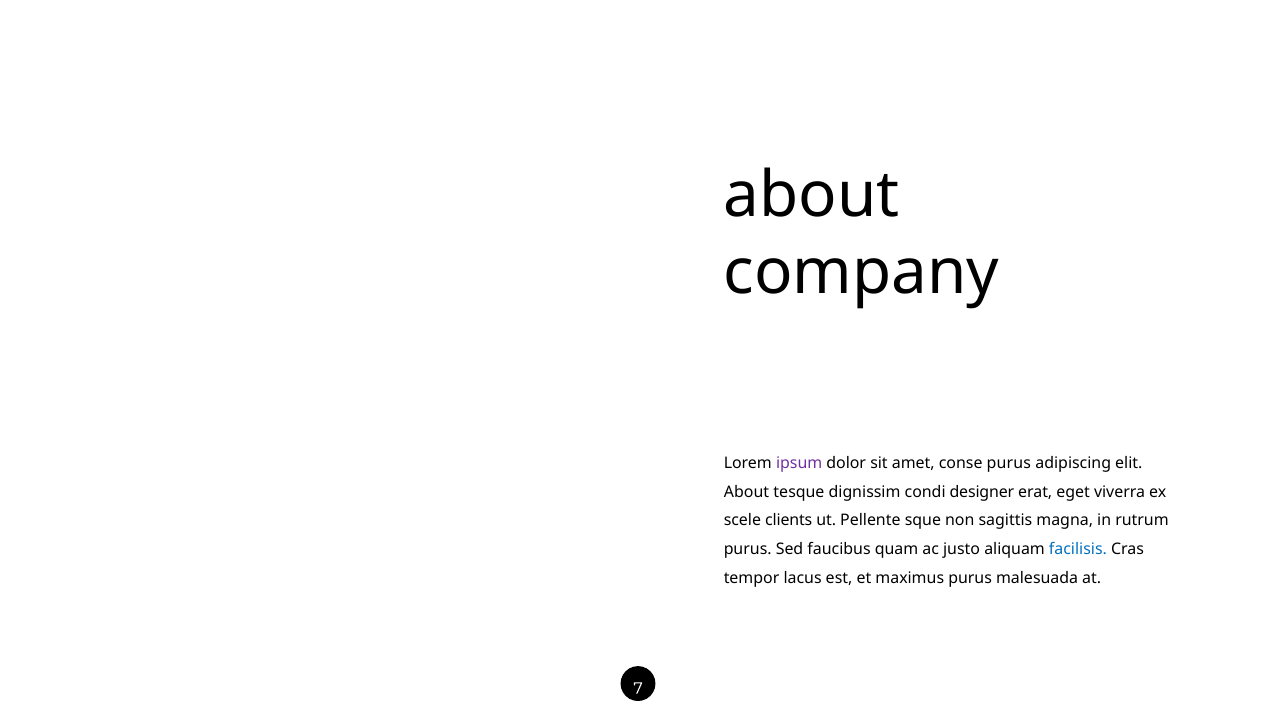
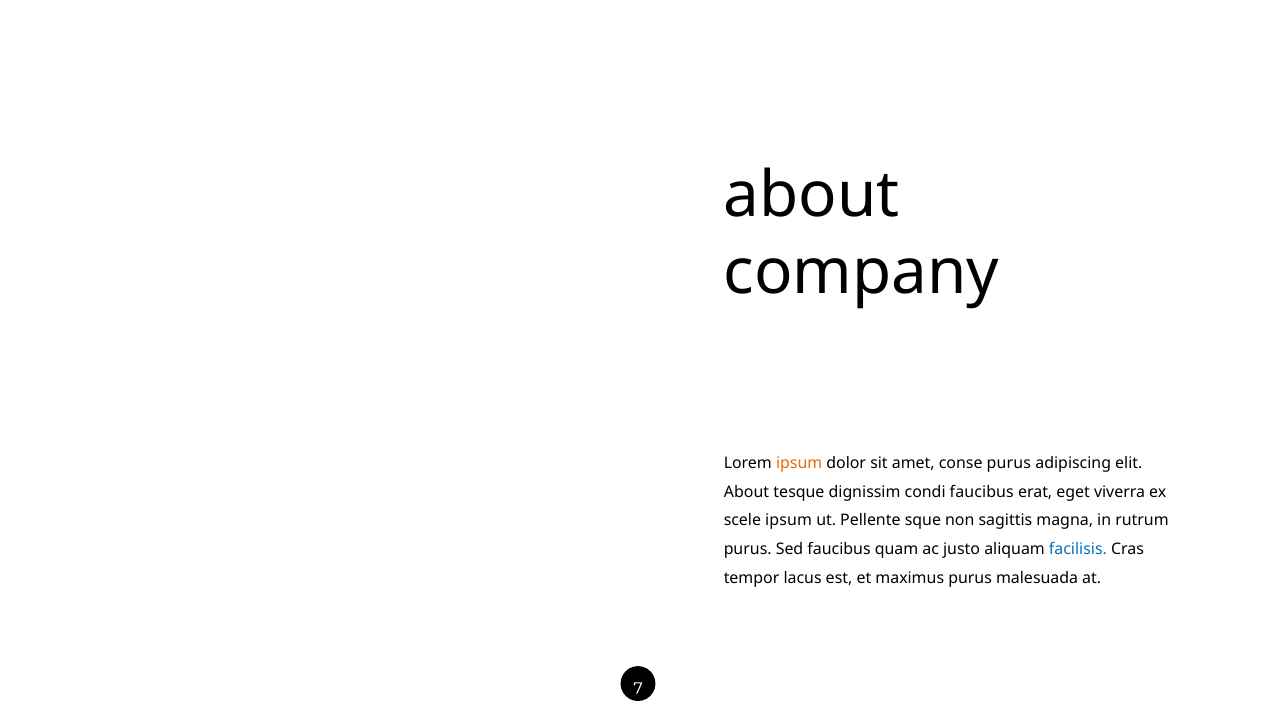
ipsum colour: purple -> orange (799, 463)
condi designer: designer -> faucibus (982, 492)
scele clients: clients -> ipsum (789, 520)
